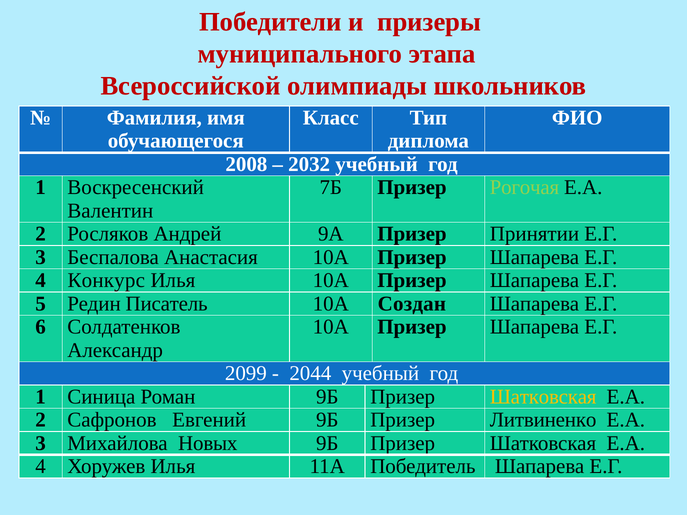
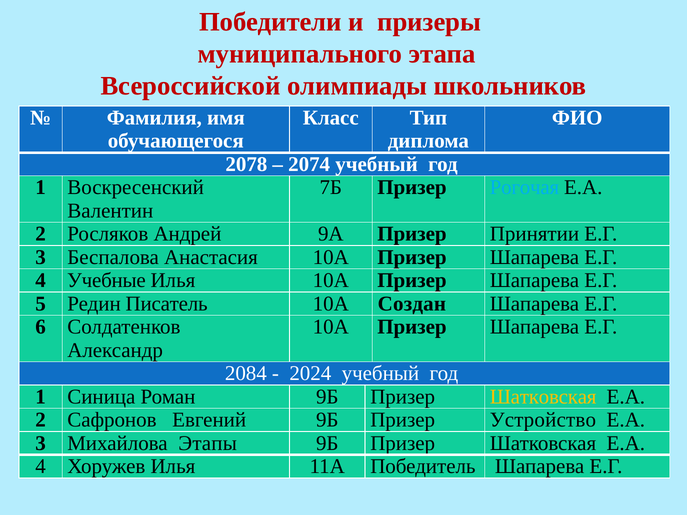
2008: 2008 -> 2078 (246, 164)
2032: 2032 -> 2074 (309, 164)
Рогочая colour: light green -> light blue (524, 188)
Конкурс: Конкурс -> Учебные (106, 281)
2099: 2099 -> 2084 (246, 374)
2044: 2044 -> 2024 (310, 374)
Литвиненко: Литвиненко -> Устройство (543, 420)
Новых: Новых -> Этапы (208, 443)
